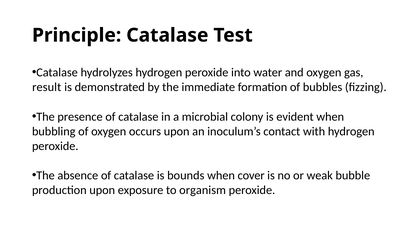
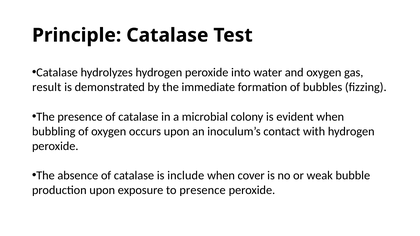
bounds: bounds -> include (186, 176)
to organism: organism -> presence (203, 190)
